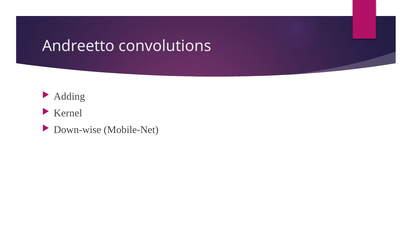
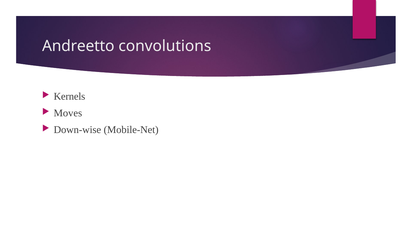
Adding: Adding -> Kernels (69, 96)
Kernel: Kernel -> Moves (68, 113)
